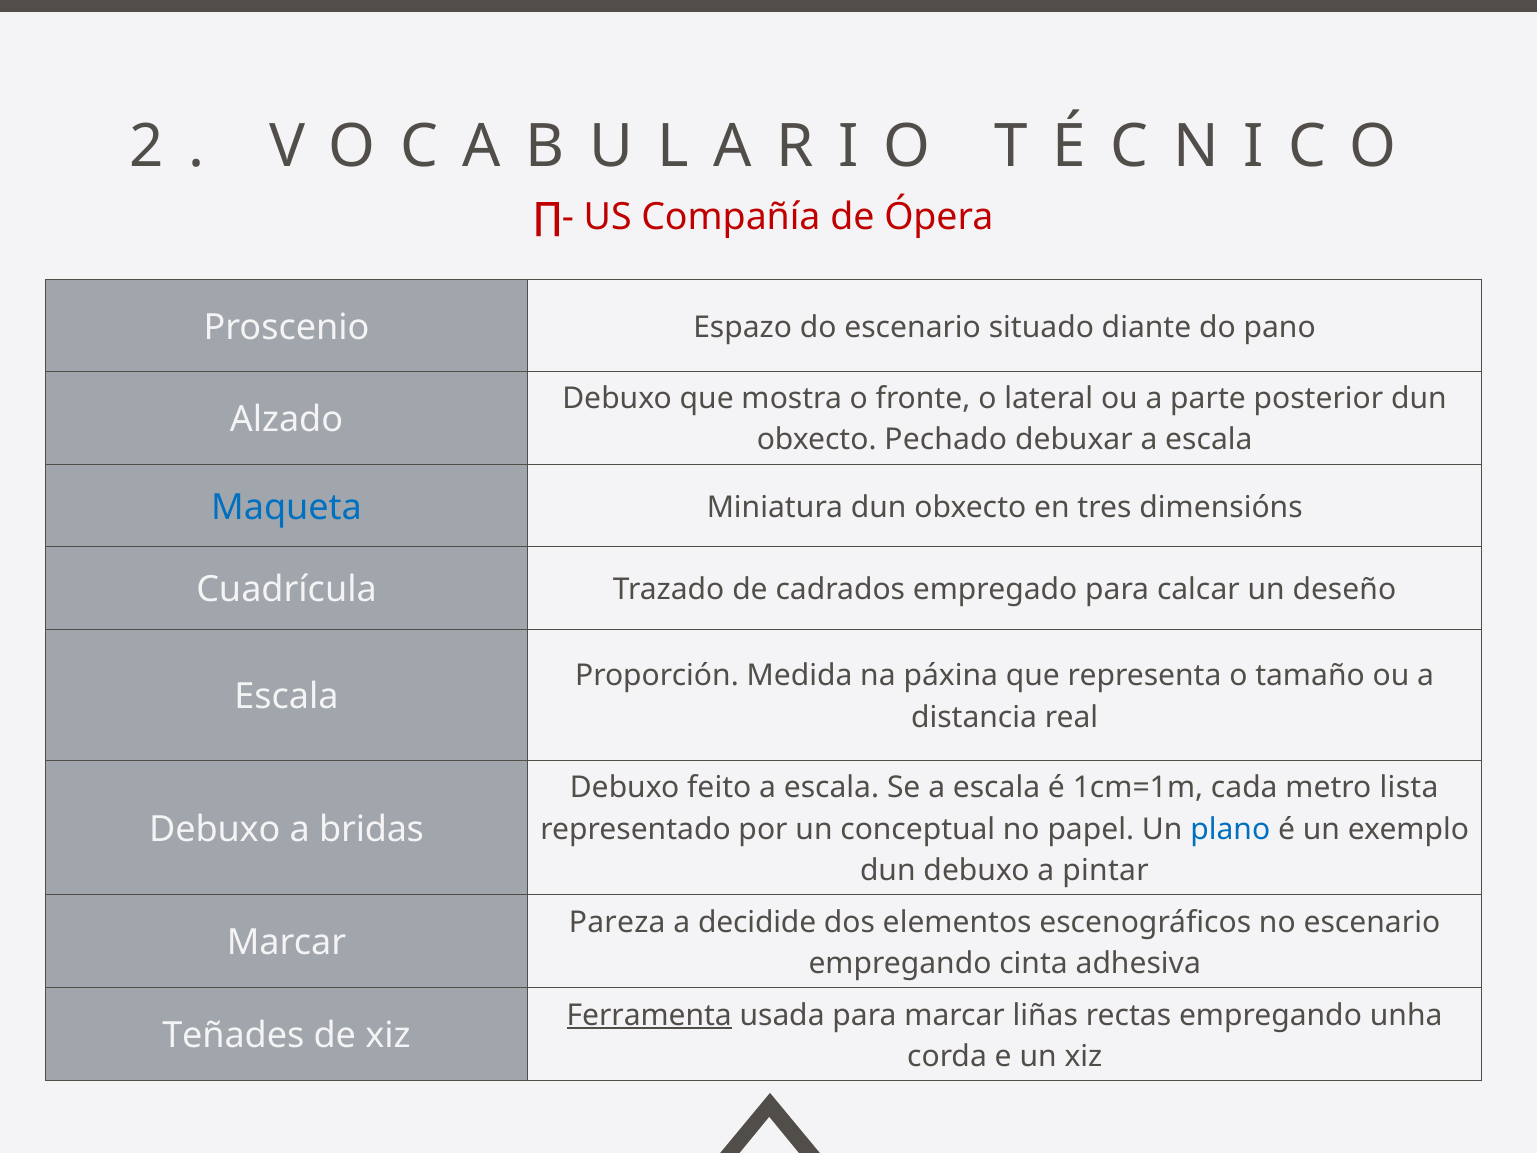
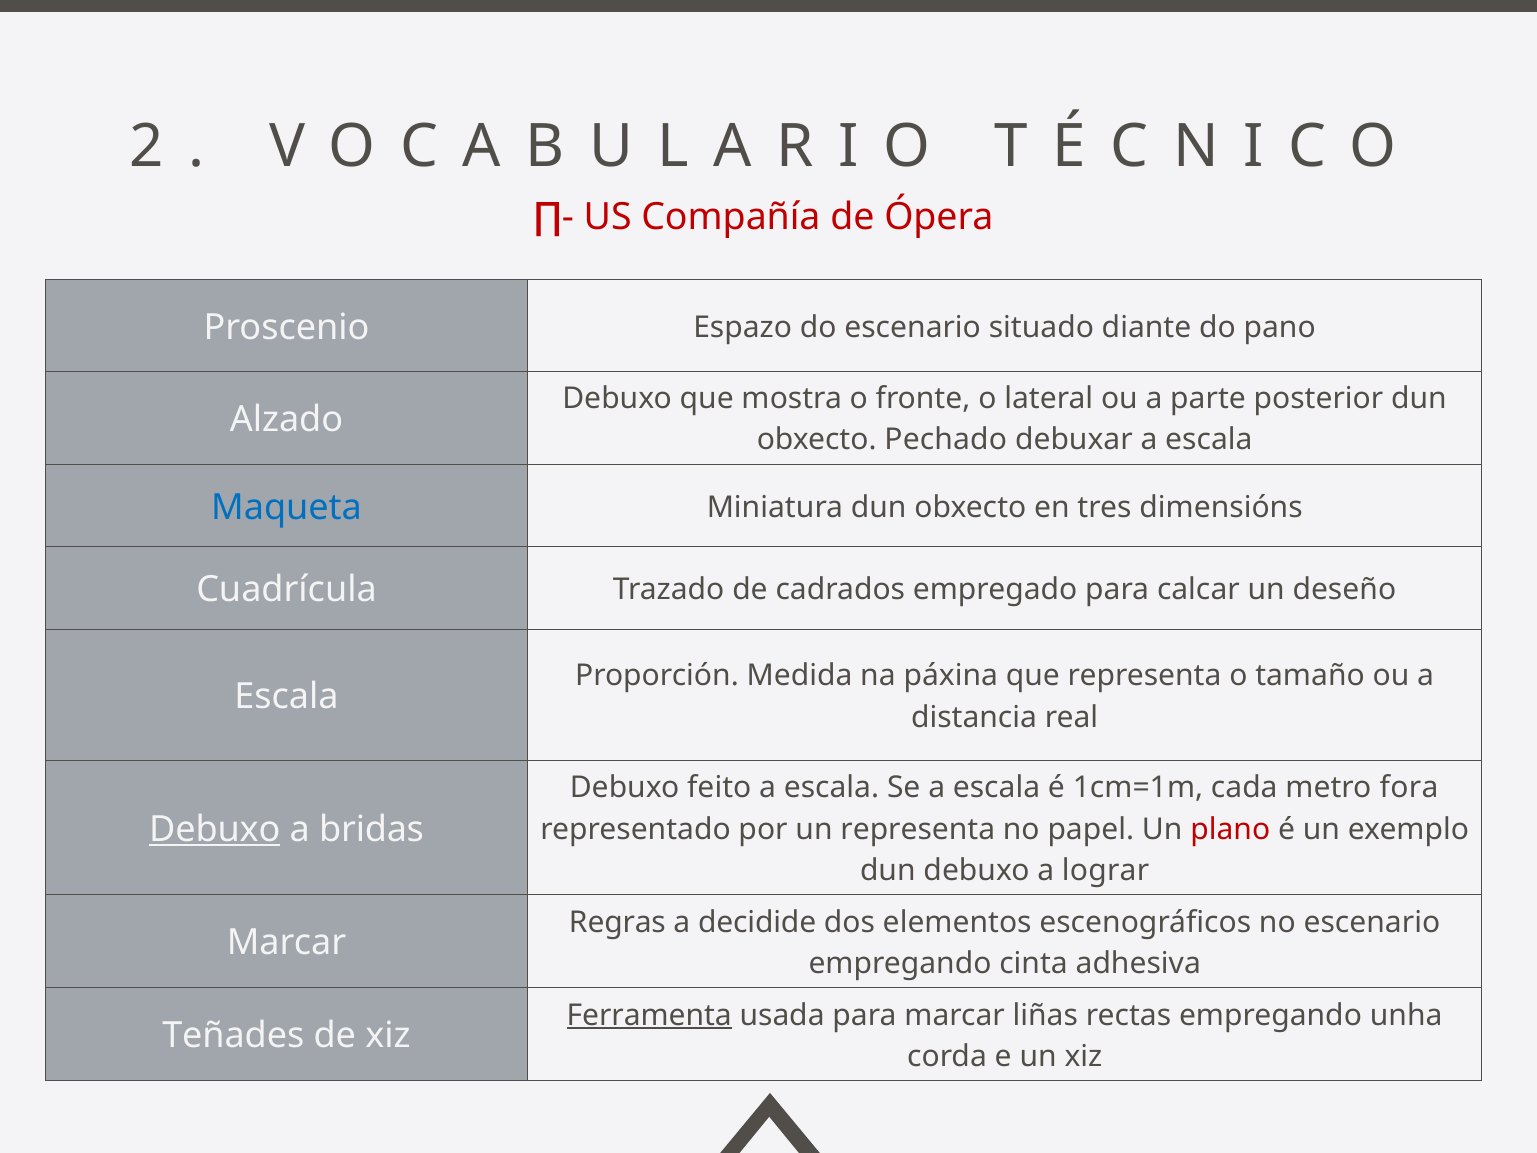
lista: lista -> fora (1409, 788)
Debuxo underline: none -> present (215, 829)
un conceptual: conceptual -> representa (918, 829)
plano colour: blue -> red (1230, 829)
pintar: pintar -> lograr (1106, 870)
Pareza: Pareza -> Regras (617, 922)
